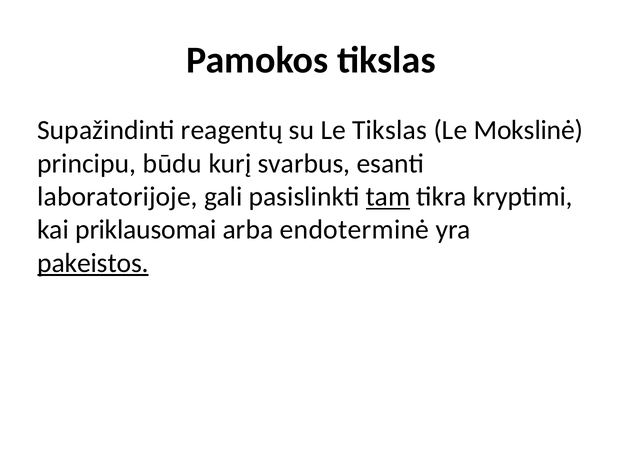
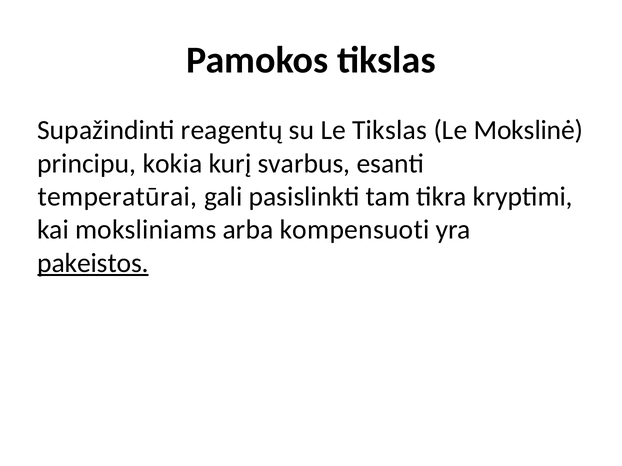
būdu: būdu -> kokia (172, 164)
laboratorijoje: laboratorijoje -> temperatūrai (117, 197)
tam underline: present -> none (388, 197)
priklausomai: priklausomai -> moksliniams (146, 230)
endoterminė: endoterminė -> kompensuoti (355, 230)
